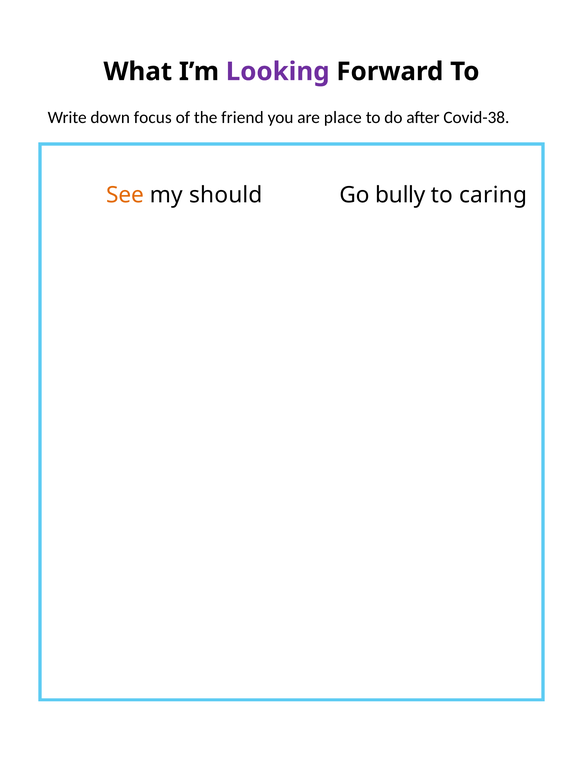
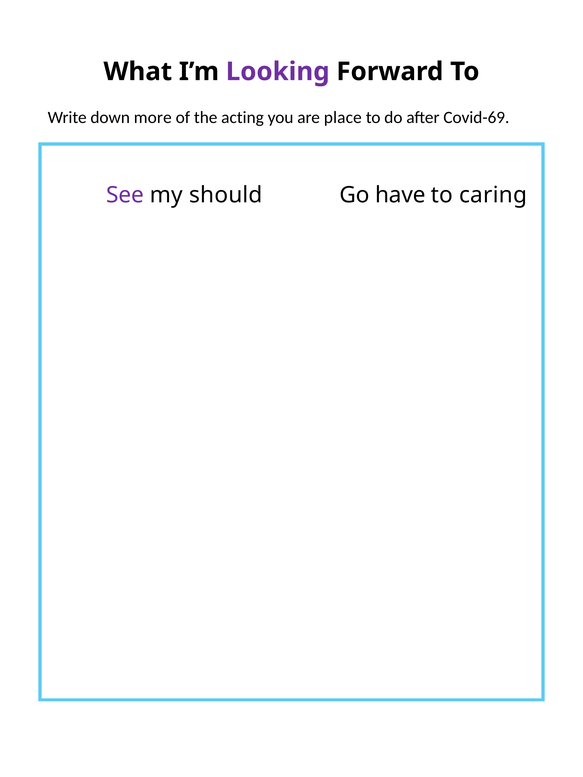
focus: focus -> more (153, 118)
friend: friend -> acting (243, 118)
Covid-38: Covid-38 -> Covid-69 (476, 118)
See colour: orange -> purple (125, 195)
bully: bully -> have (400, 195)
